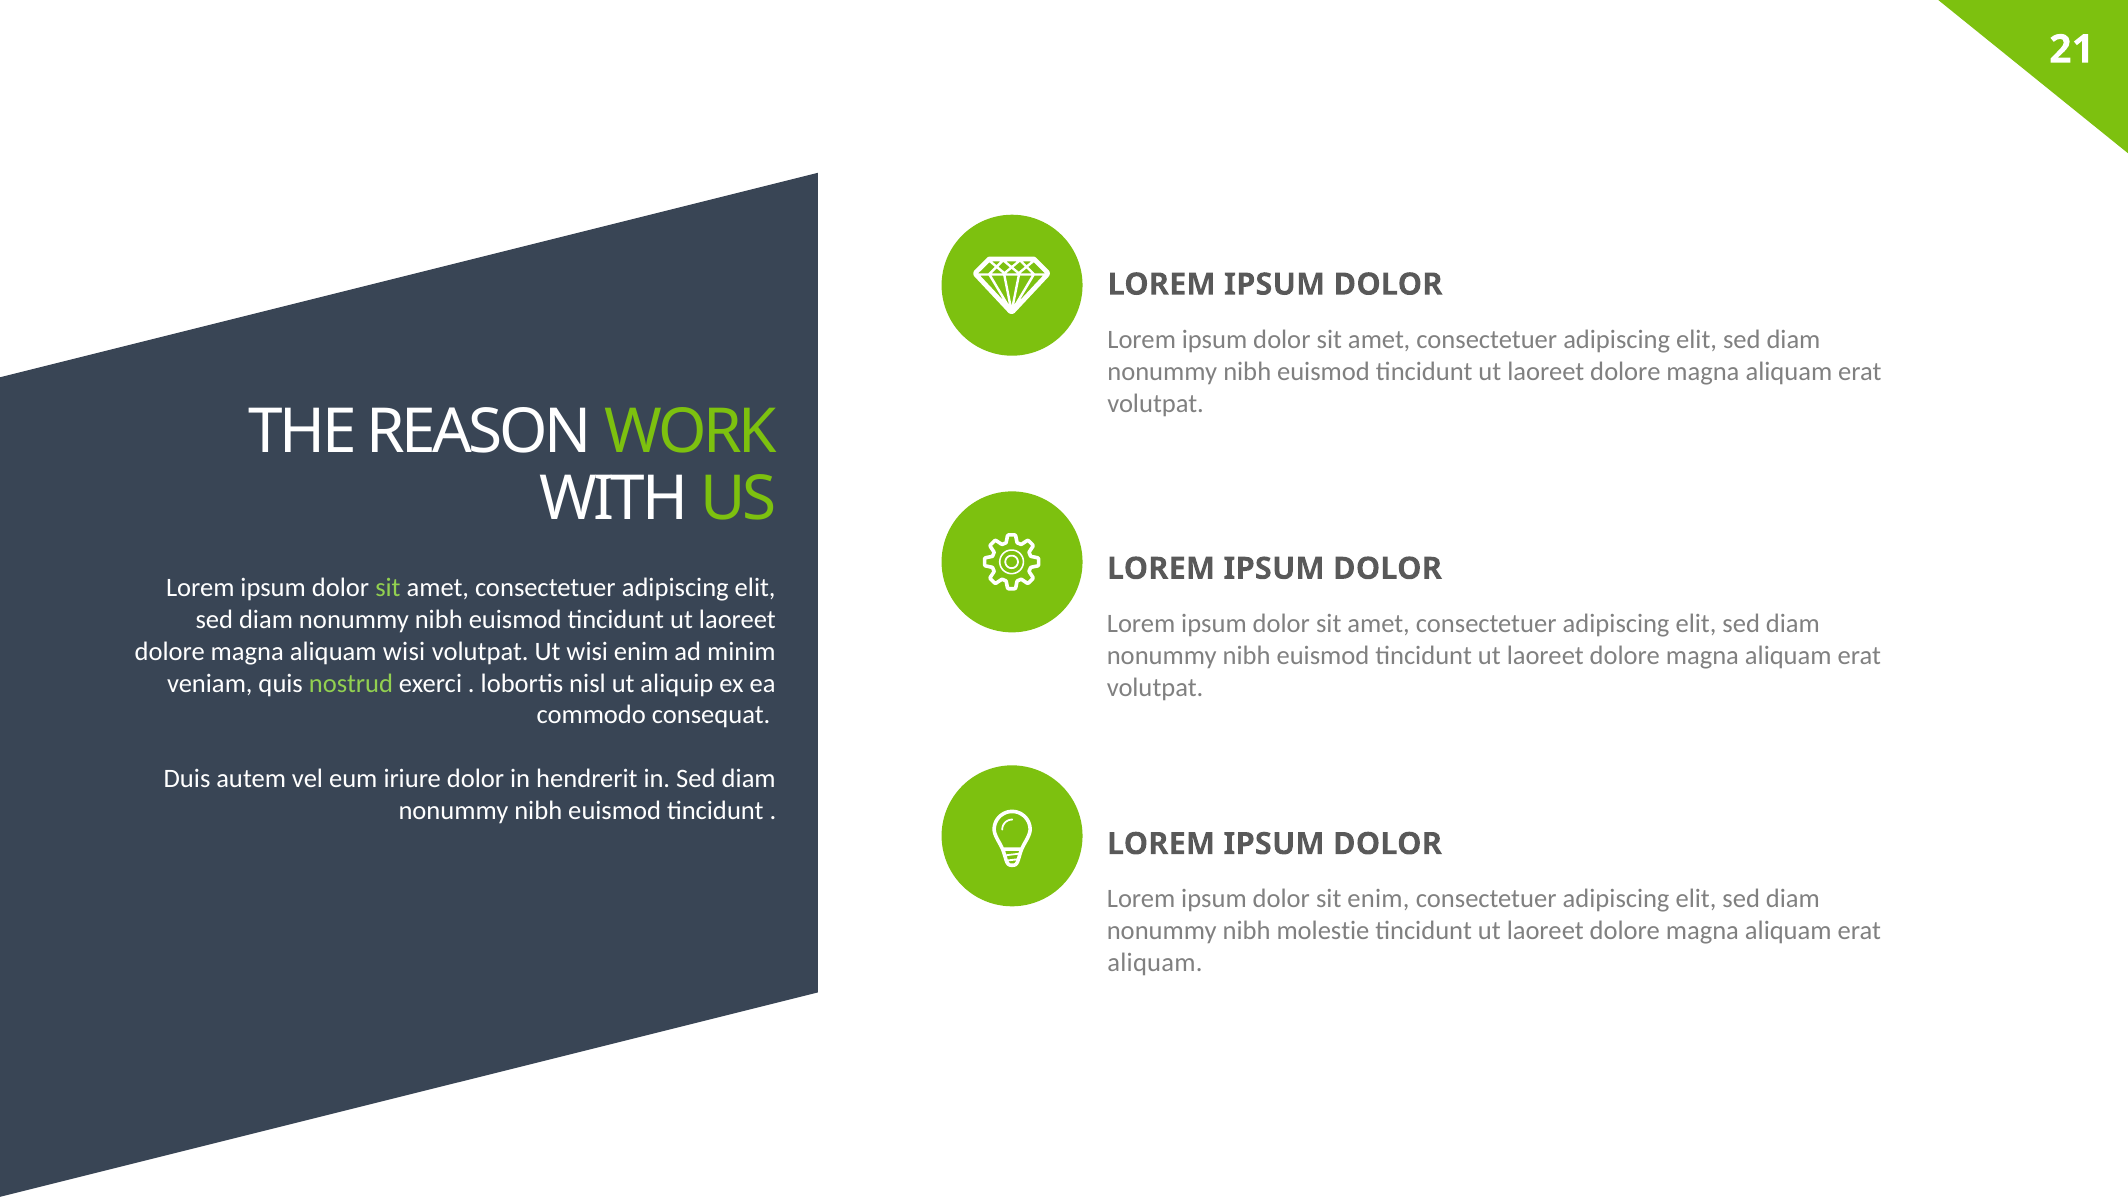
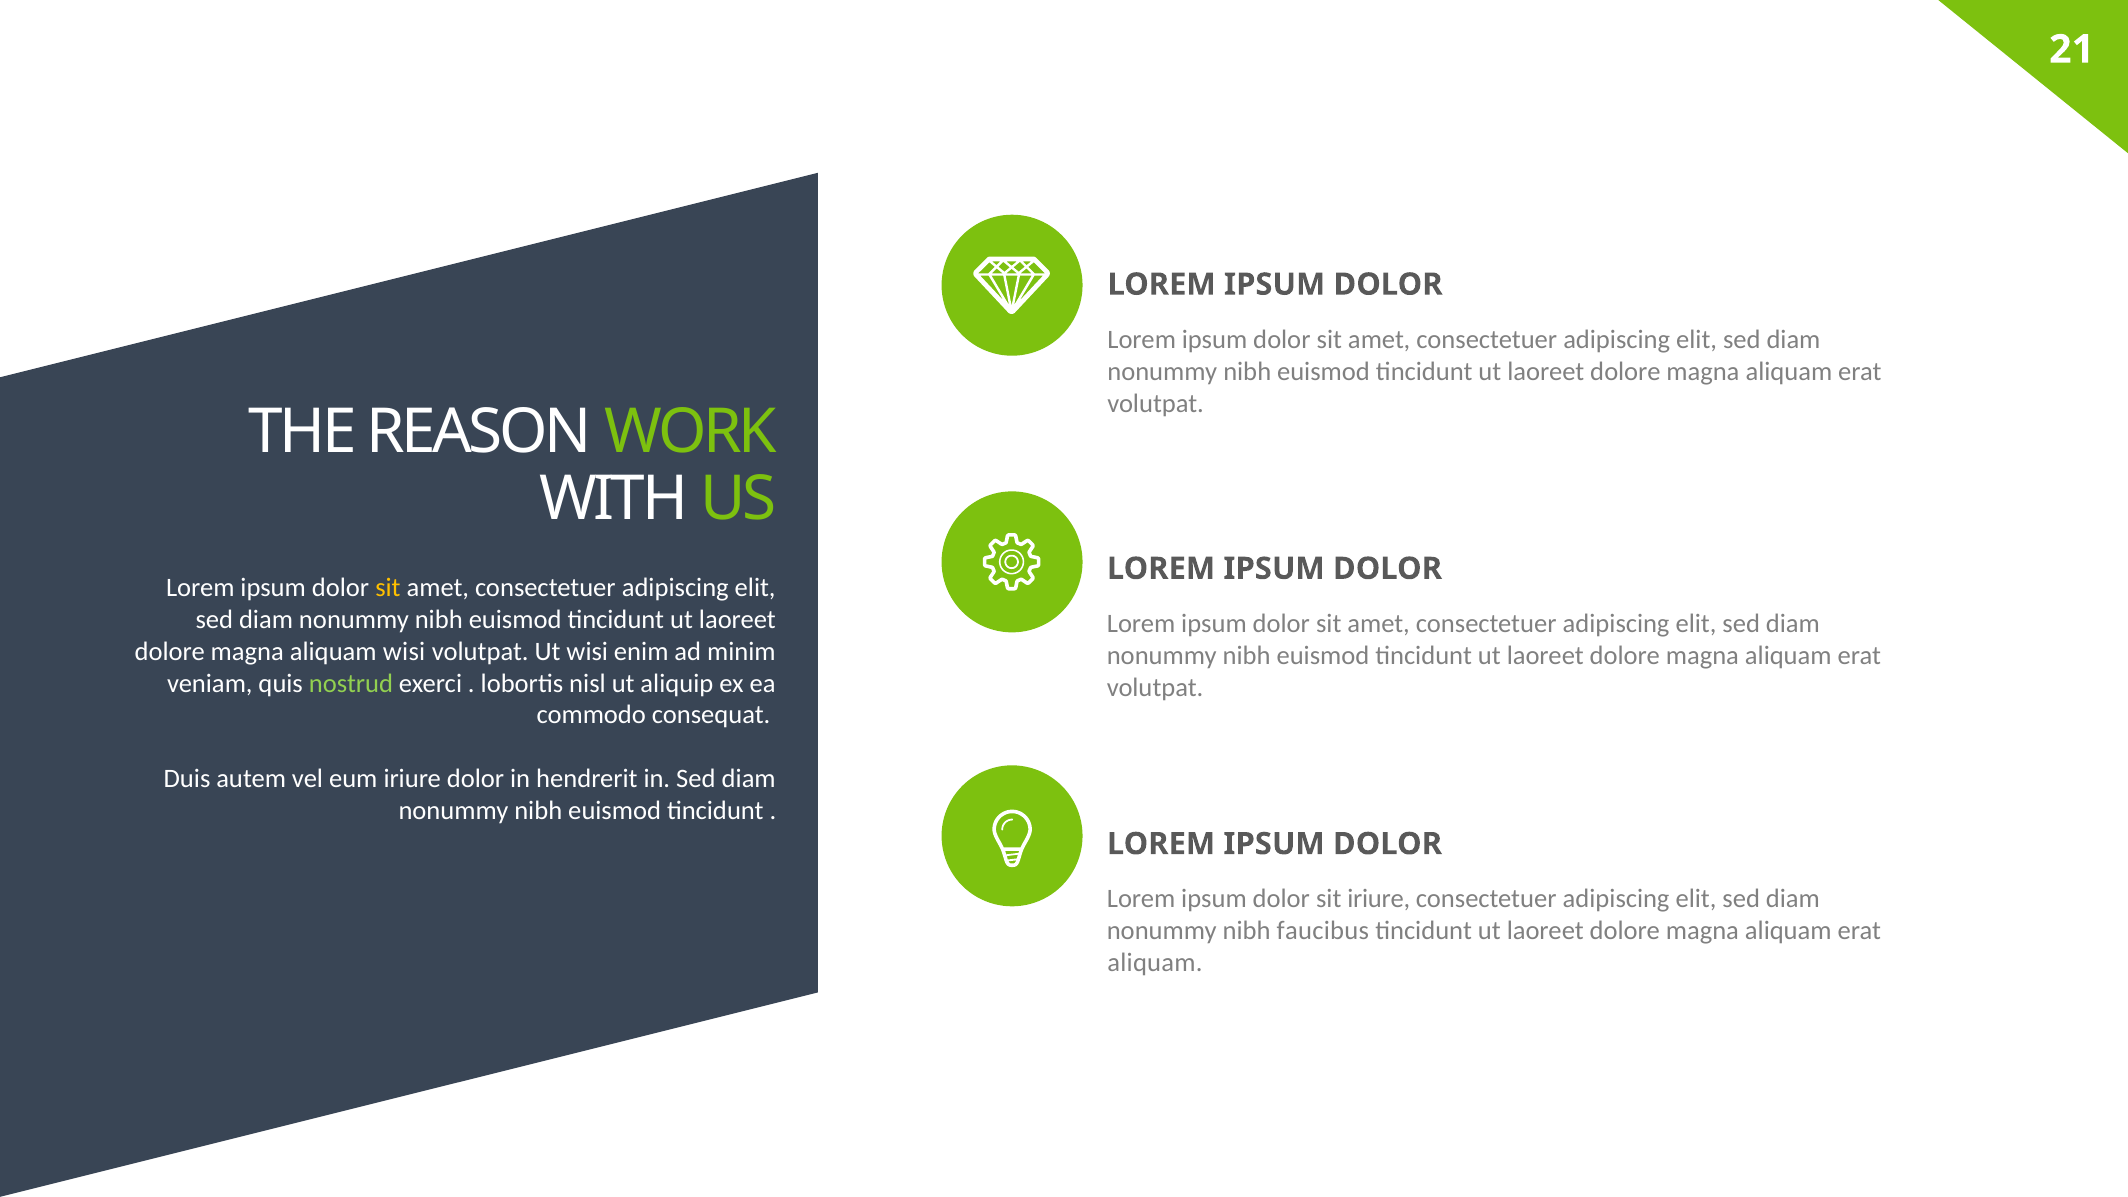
sit colour: light green -> yellow (388, 588)
sit enim: enim -> iriure (1379, 899)
molestie: molestie -> faucibus (1323, 931)
